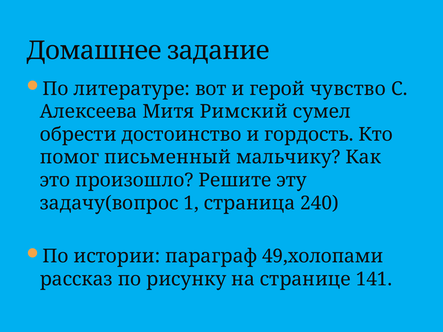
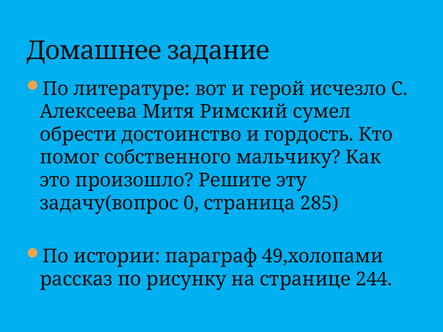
чувство: чувство -> исчезло (348, 89)
письменный: письменный -> собственного (168, 157)
1: 1 -> 0 (191, 203)
240: 240 -> 285 (319, 203)
141: 141 -> 244 (374, 279)
